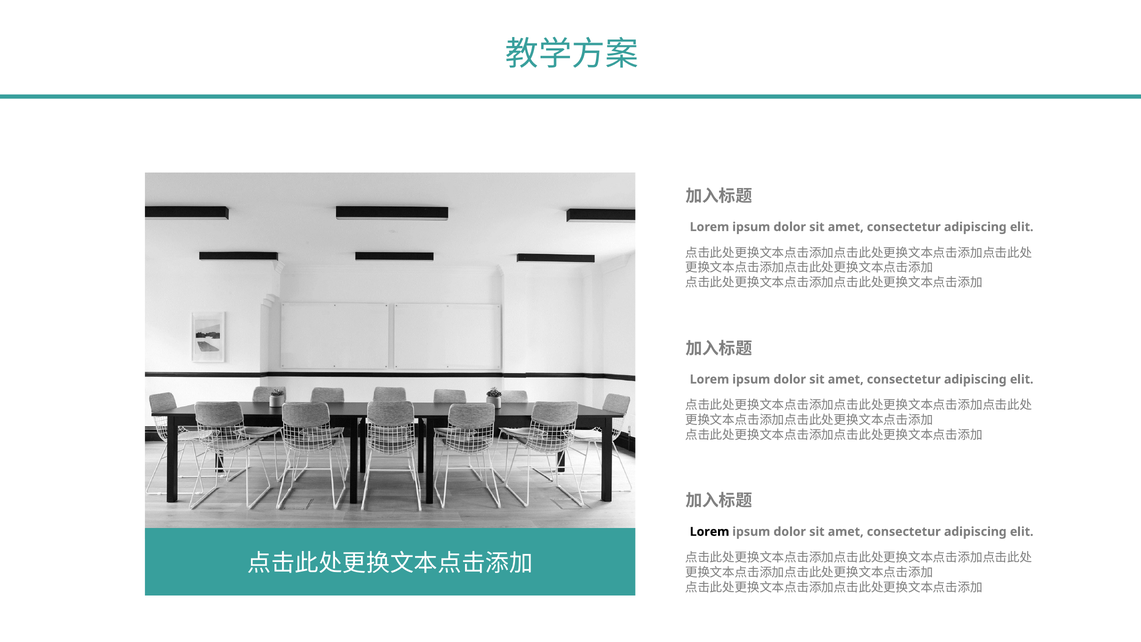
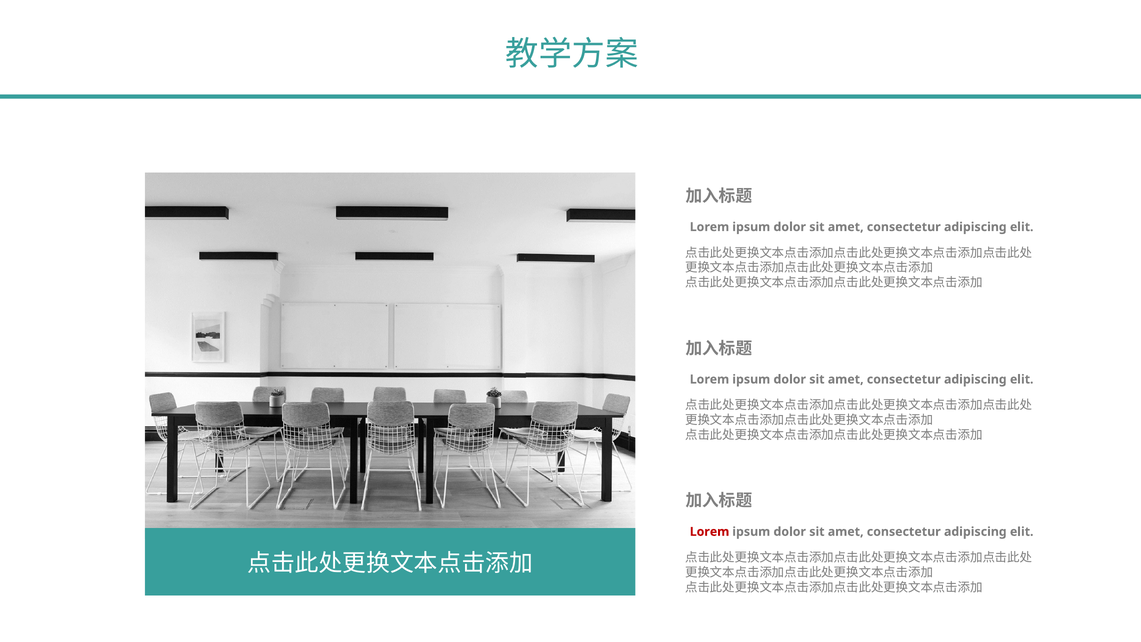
Lorem colour: black -> red (710, 532)
